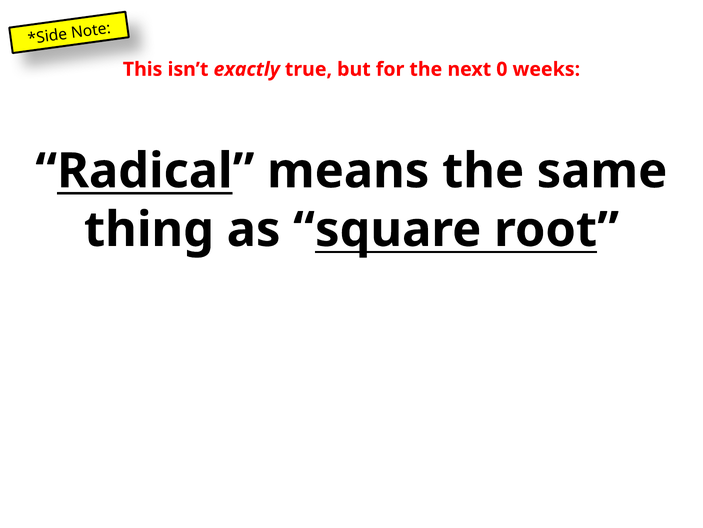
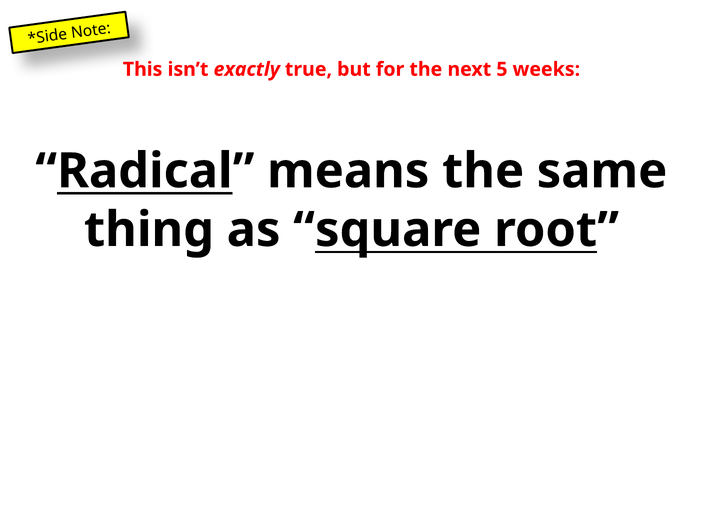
0: 0 -> 5 (502, 69)
